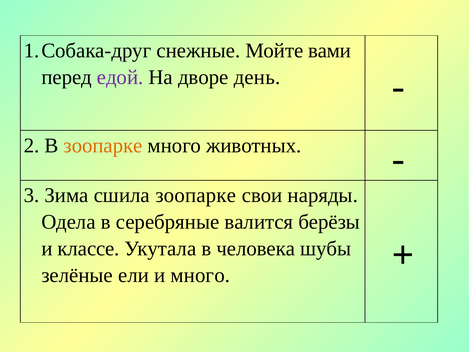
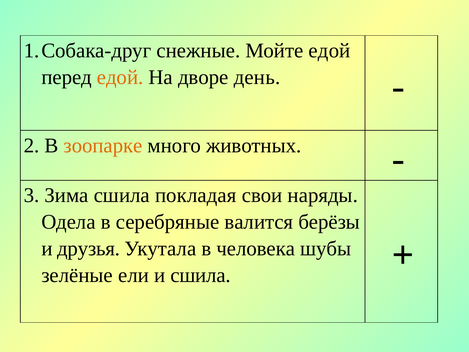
Мойте вами: вами -> едой (329, 51)
едой colour: purple -> orange (120, 77)
сшила зоопарке: зоопарке -> покладая (196, 195)
классе: классе -> друзья (89, 249)
и много: много -> сшила (200, 275)
